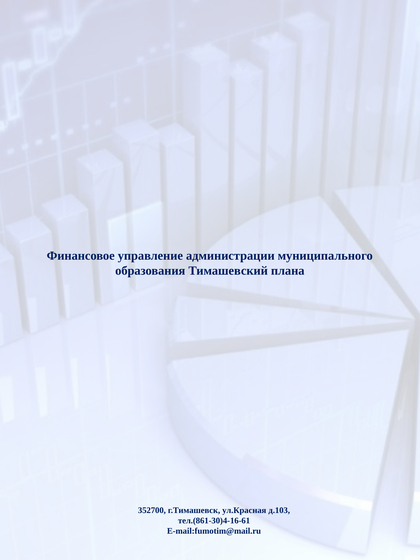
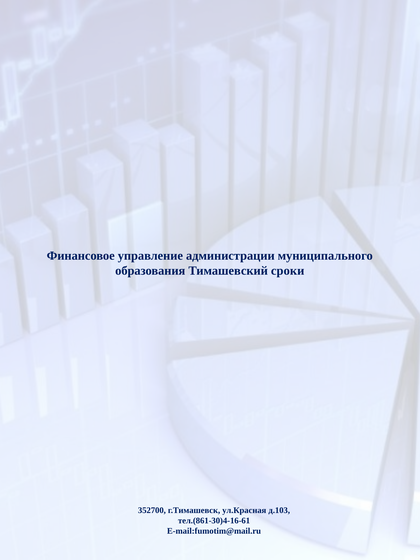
плана: плана -> сроки (288, 271)
